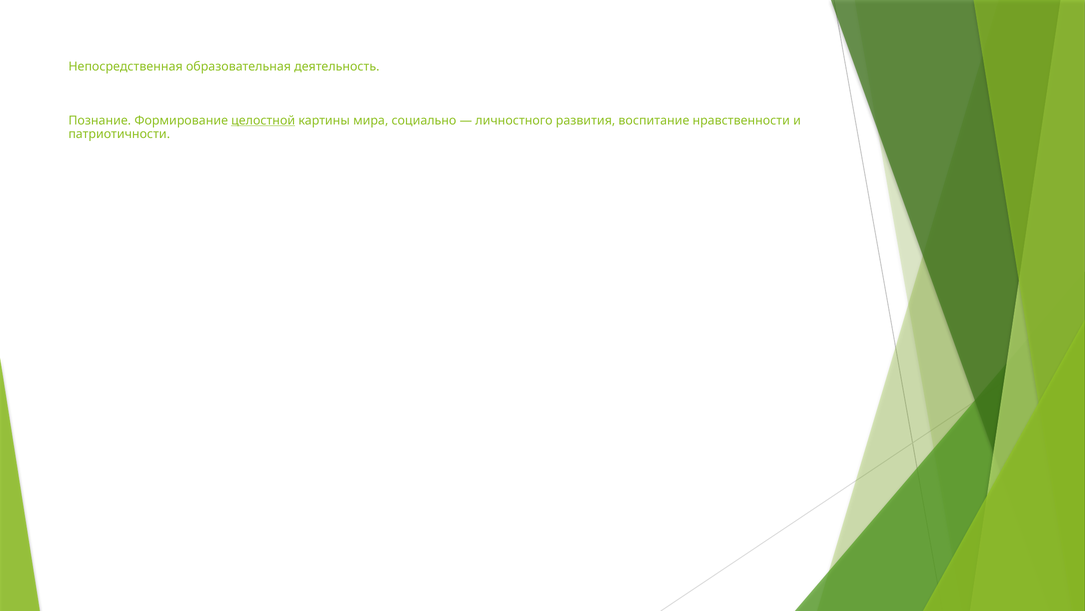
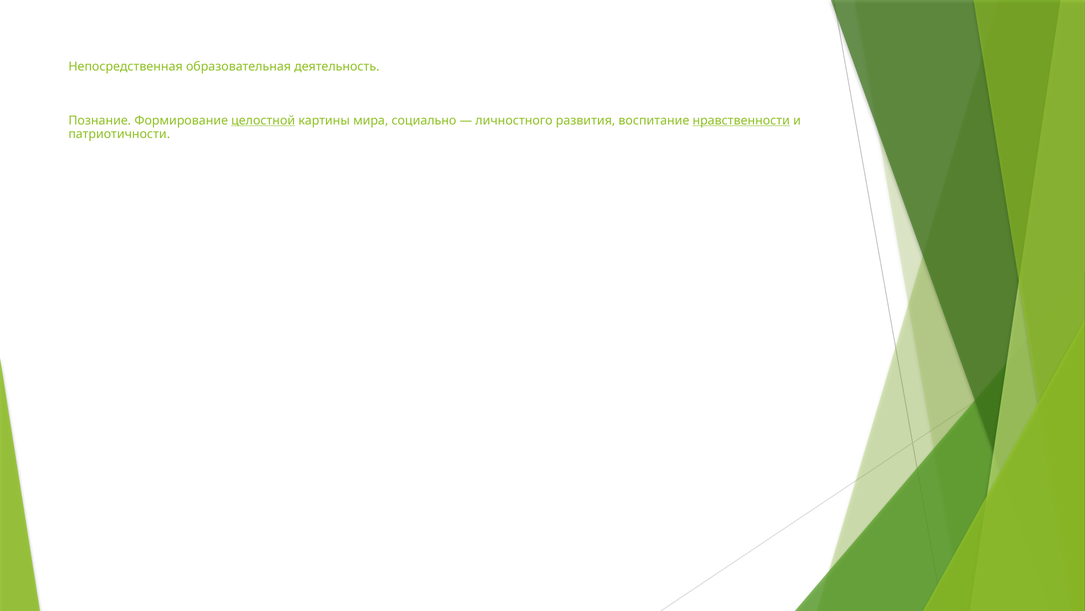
нравственности underline: none -> present (741, 120)
